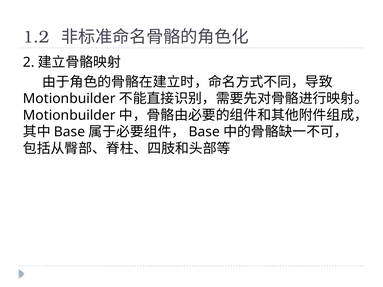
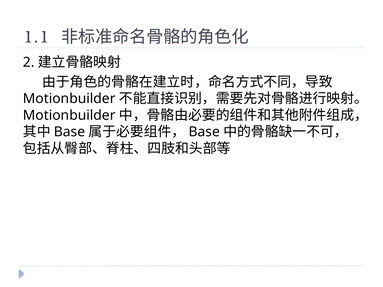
1.2: 1.2 -> 1.1 (36, 37)
